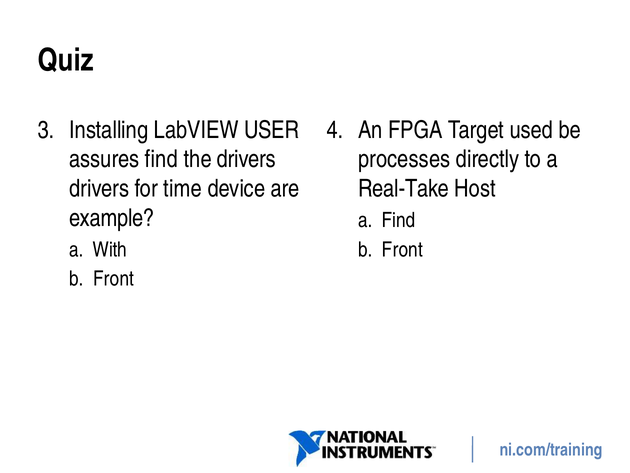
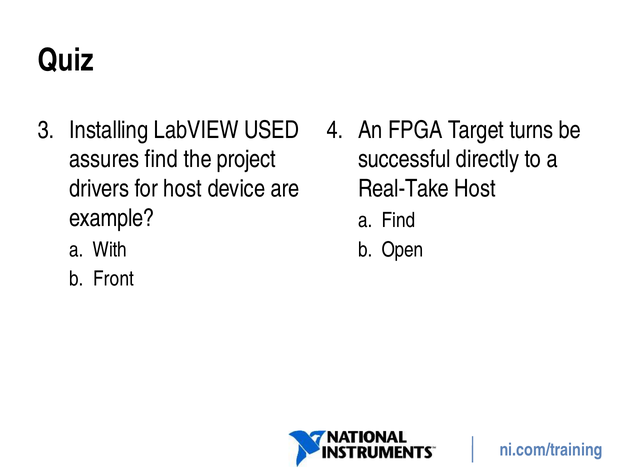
USER: USER -> USED (272, 130)
used: used -> turns (531, 130)
the drivers: drivers -> project (246, 159)
processes: processes -> successful (404, 159)
for time: time -> host (183, 189)
Front: Front -> Open (403, 249)
